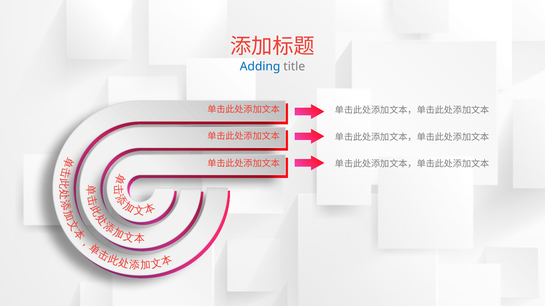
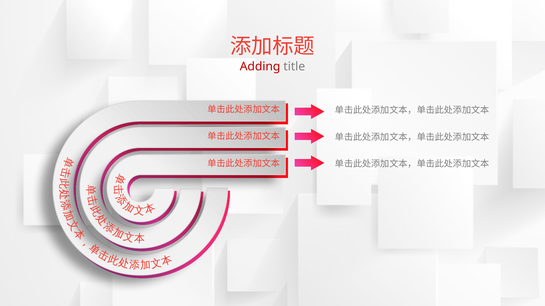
Adding colour: blue -> red (260, 67)
